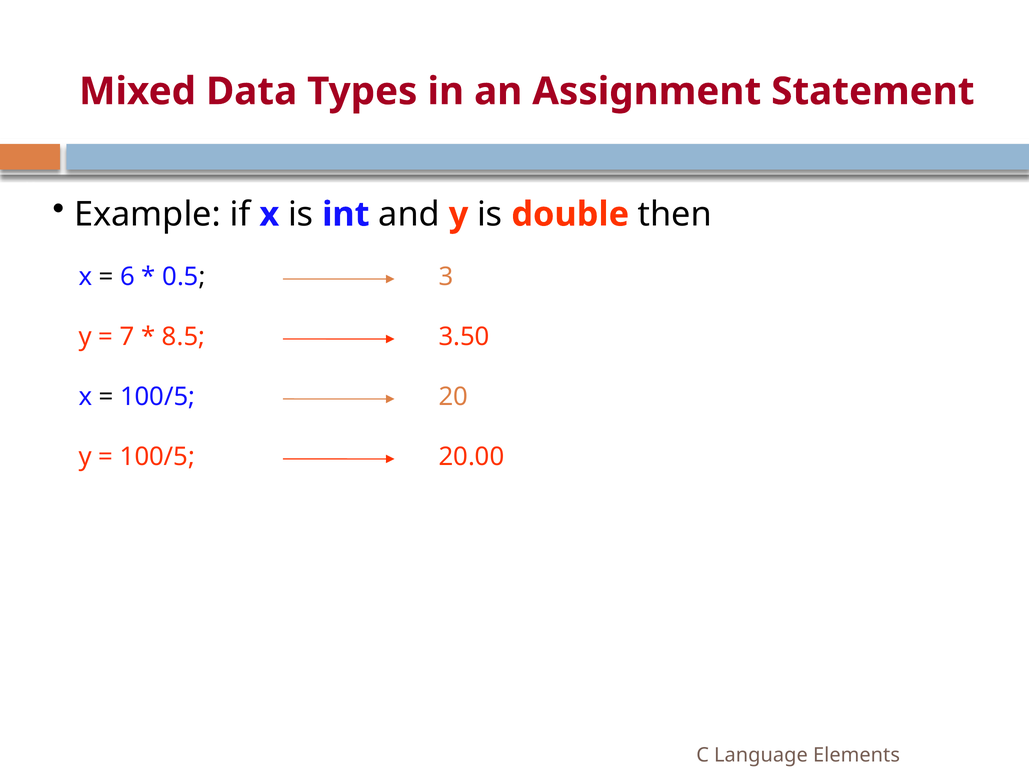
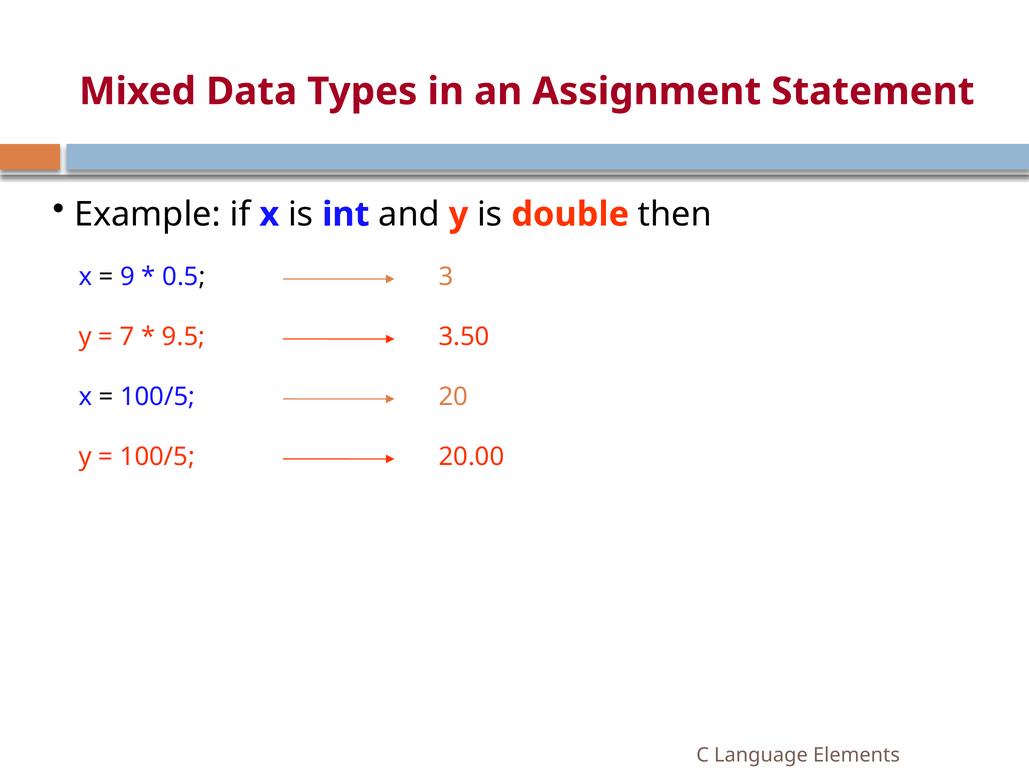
6: 6 -> 9 (128, 277)
8.5: 8.5 -> 9.5 (184, 337)
